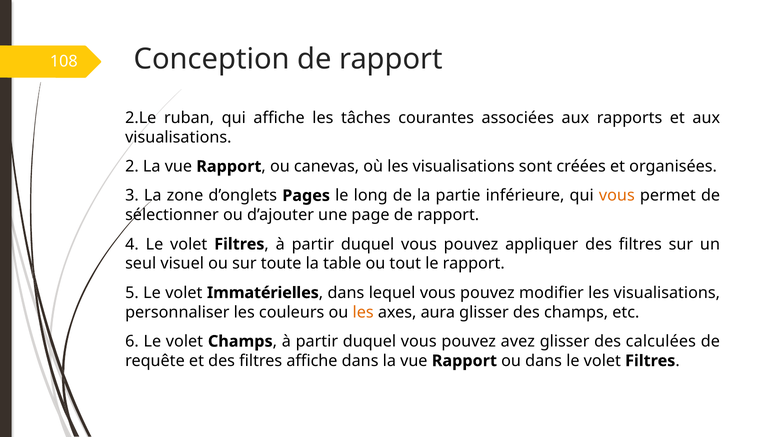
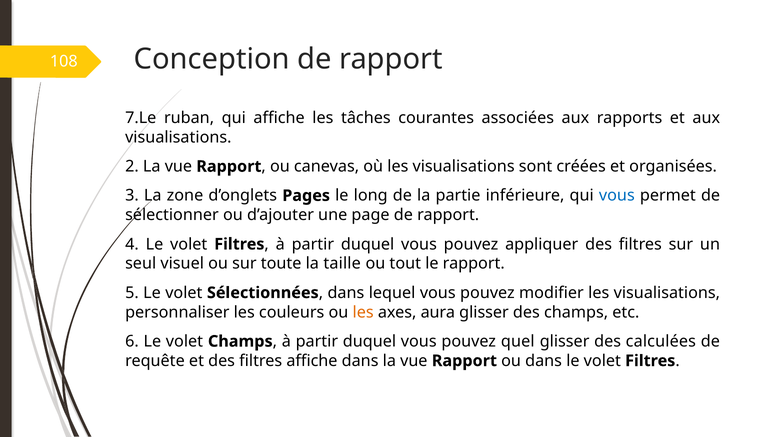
2.Le: 2.Le -> 7.Le (141, 118)
vous colour: orange -> blue (617, 195)
table: table -> taille (342, 263)
Immatérielles: Immatérielles -> Sélectionnées (263, 292)
avez: avez -> quel (518, 341)
